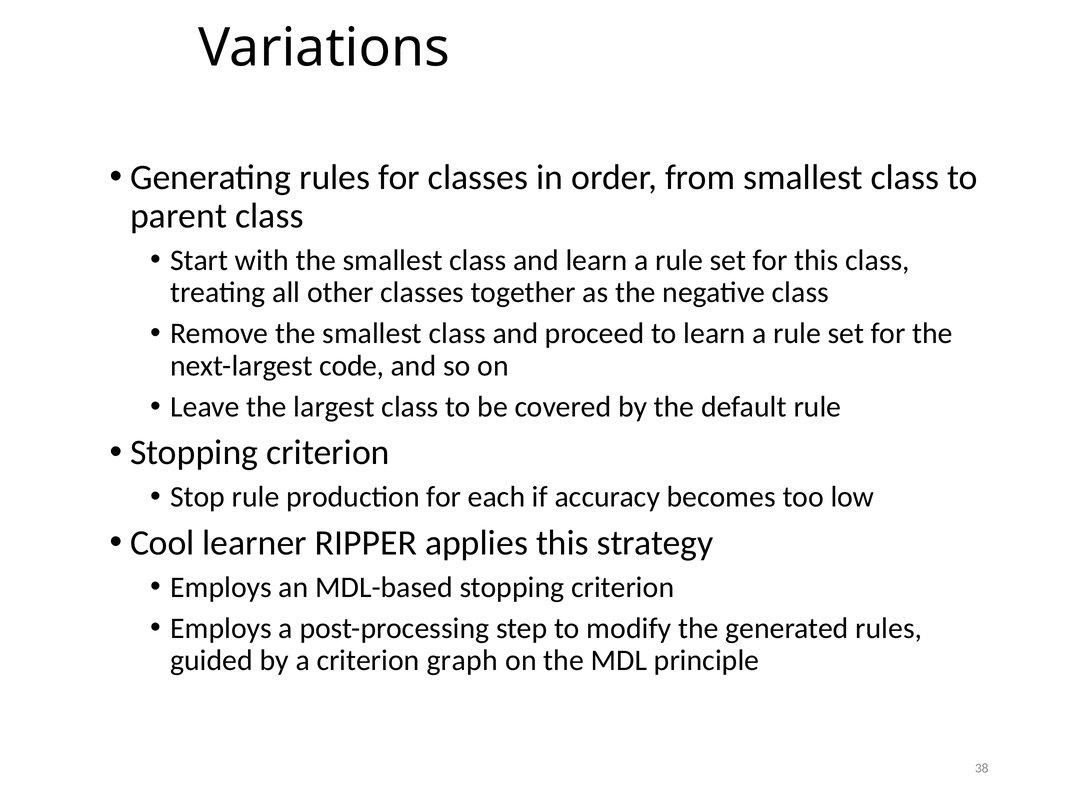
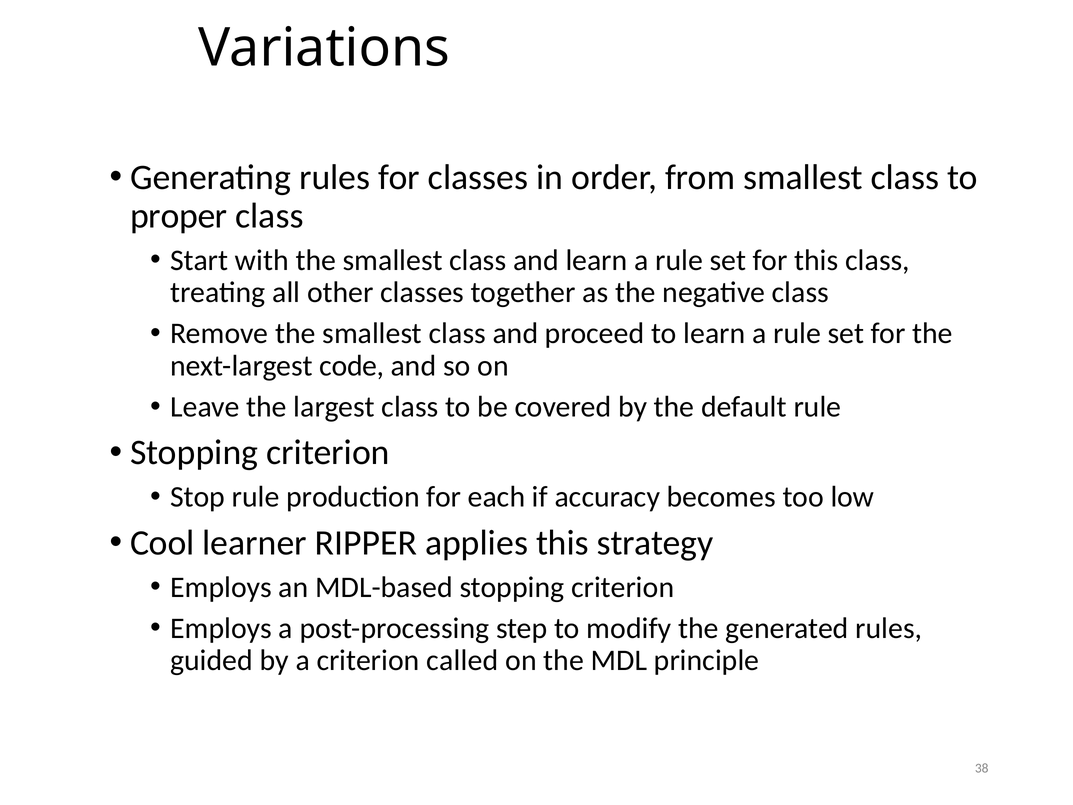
parent: parent -> proper (179, 216)
graph: graph -> called (462, 660)
